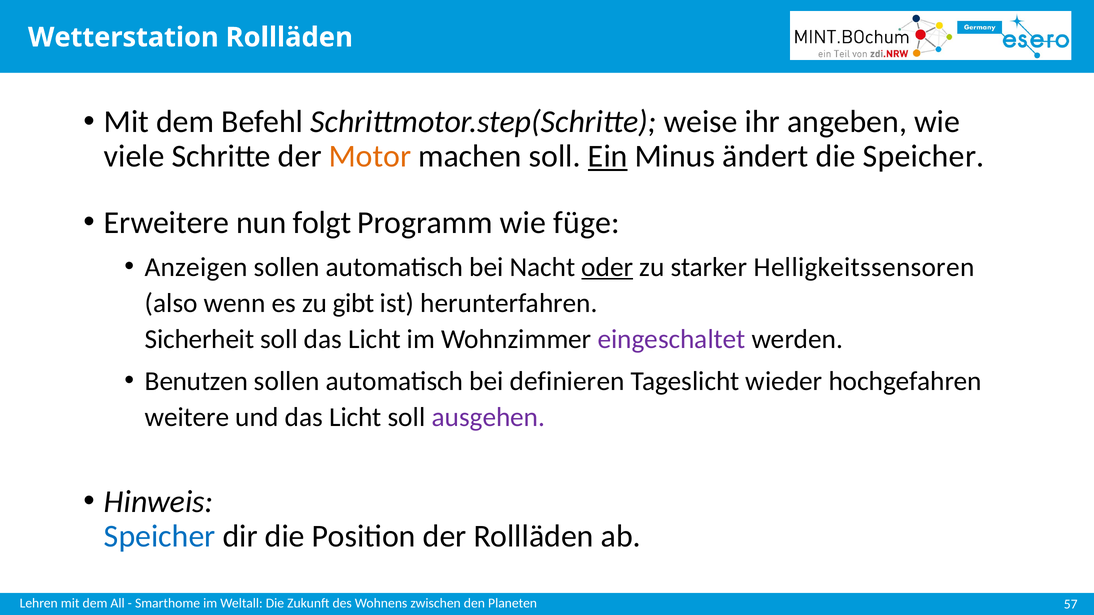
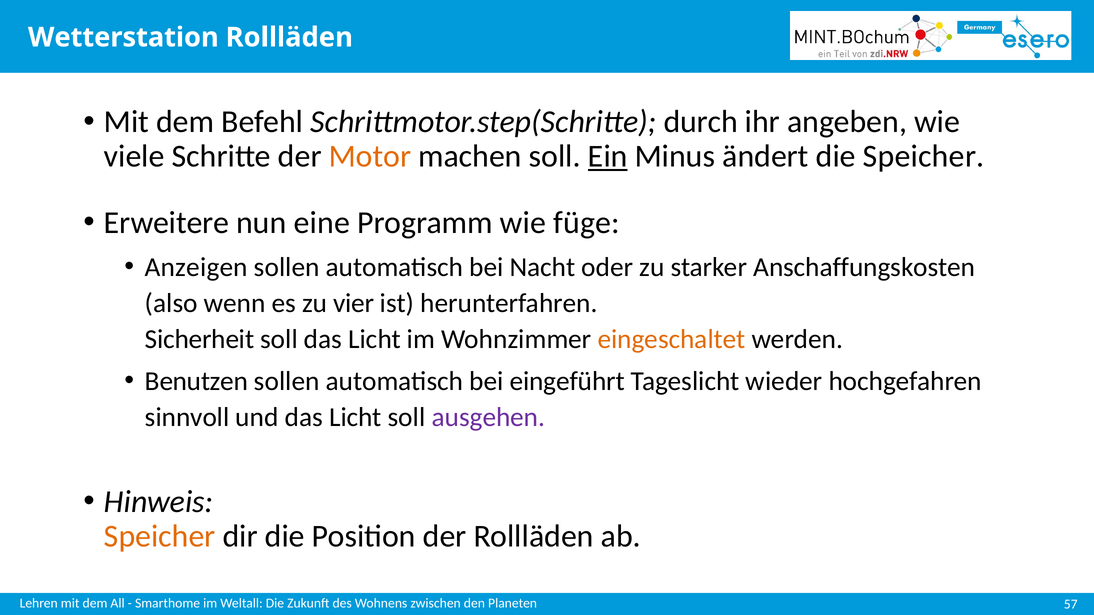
weise: weise -> durch (701, 122)
folgt: folgt -> eine (322, 223)
oder underline: present -> none (607, 267)
Helligkeitssensoren: Helligkeitssensoren -> Anschaffungskosten (864, 267)
gibt: gibt -> vier (354, 303)
eingeschaltet colour: purple -> orange (672, 339)
definieren: definieren -> eingeführt (567, 381)
weitere: weitere -> sinnvoll (187, 417)
Speicher colour: blue -> orange (160, 536)
